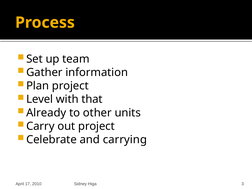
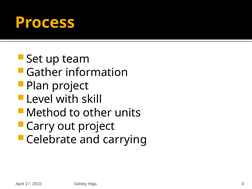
that: that -> skill (92, 99)
Already: Already -> Method (46, 113)
